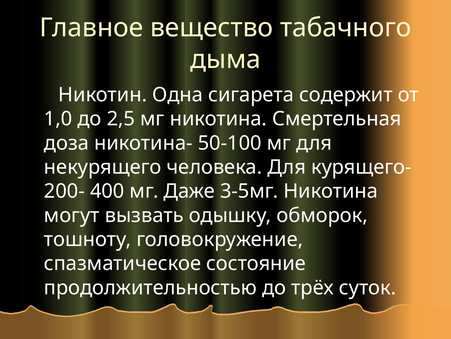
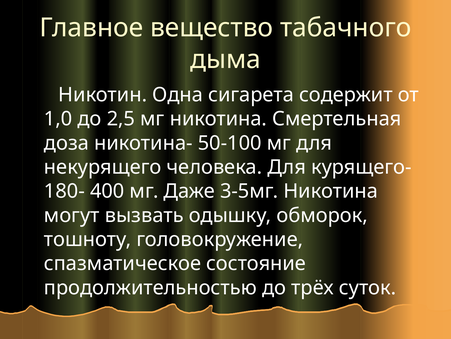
200-: 200- -> 180- (64, 191)
